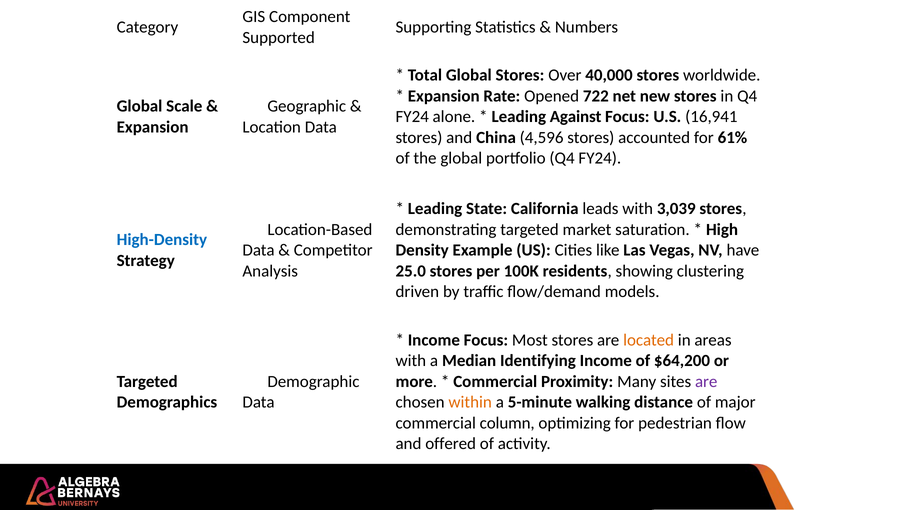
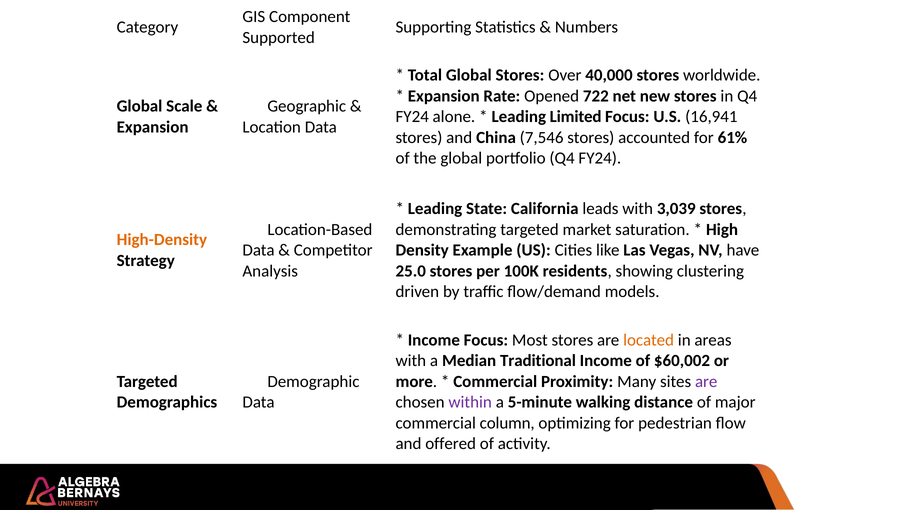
Against: Against -> Limited (576, 117)
4,596: 4,596 -> 7,546 (542, 137)
High-Density colour: blue -> orange (162, 240)
Identifying: Identifying -> Traditional (538, 361)
$64,200: $64,200 -> $60,002 (682, 361)
within colour: orange -> purple (470, 402)
